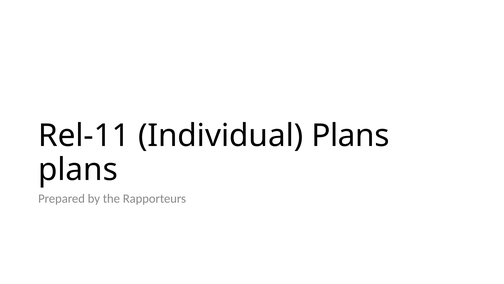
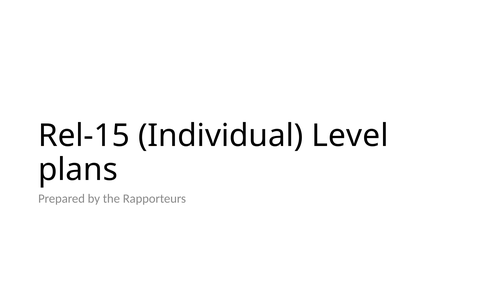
Rel-11: Rel-11 -> Rel-15 (84, 135)
Individual Plans: Plans -> Level (350, 135)
